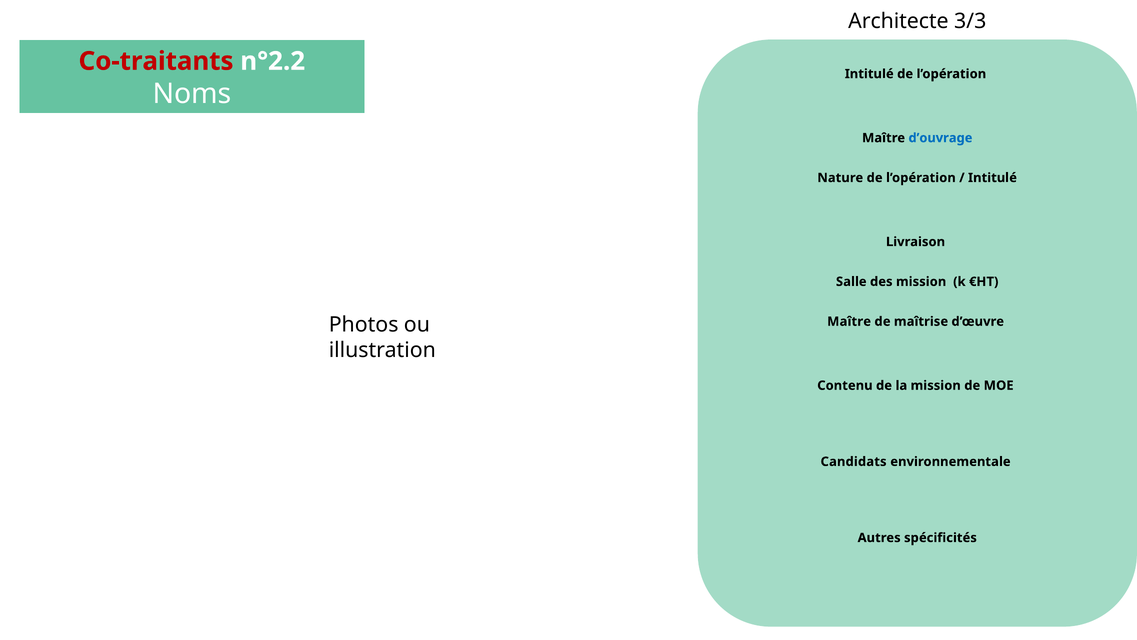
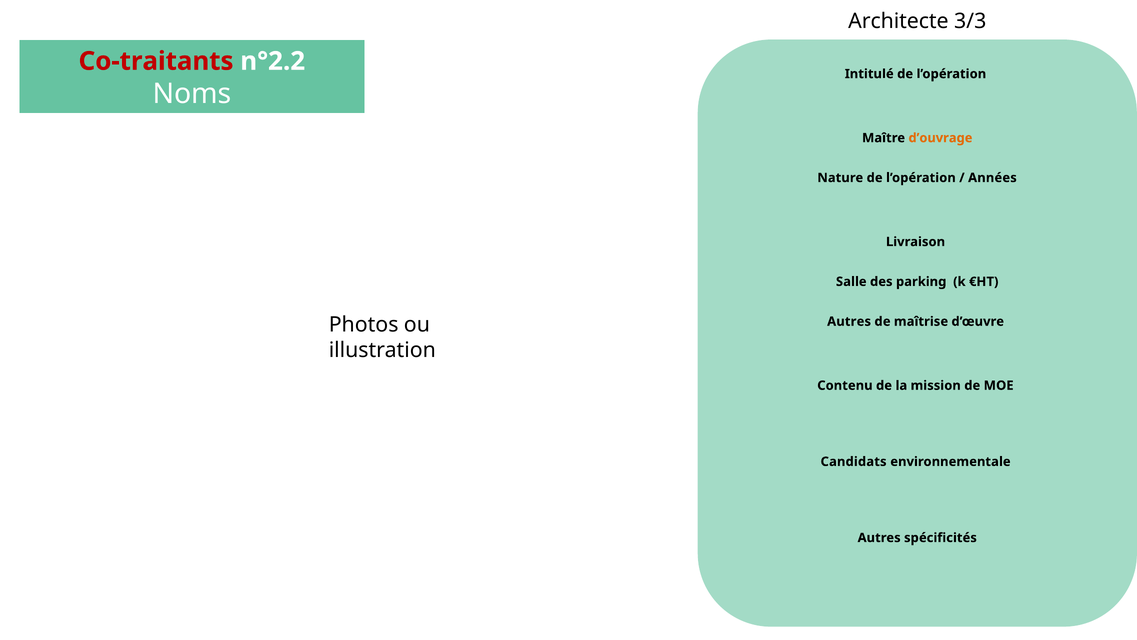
d’ouvrage colour: blue -> orange (940, 138)
Intitulé: Intitulé -> Années (992, 178)
des mission: mission -> parking (921, 281)
Maître: Maître -> Autres (849, 321)
